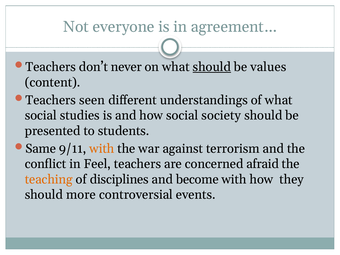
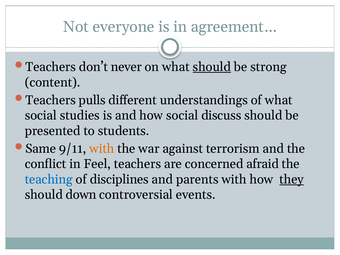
values: values -> strong (268, 67)
seen: seen -> pulls (92, 100)
society: society -> discuss (221, 115)
teaching colour: orange -> blue (49, 179)
become: become -> parents (197, 179)
they underline: none -> present (292, 179)
more: more -> down (81, 195)
